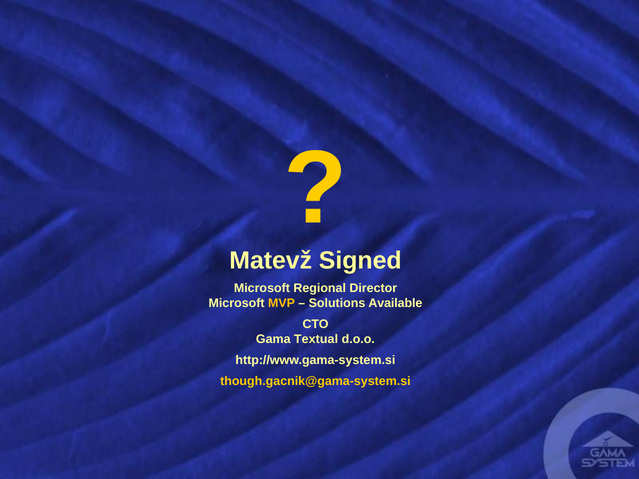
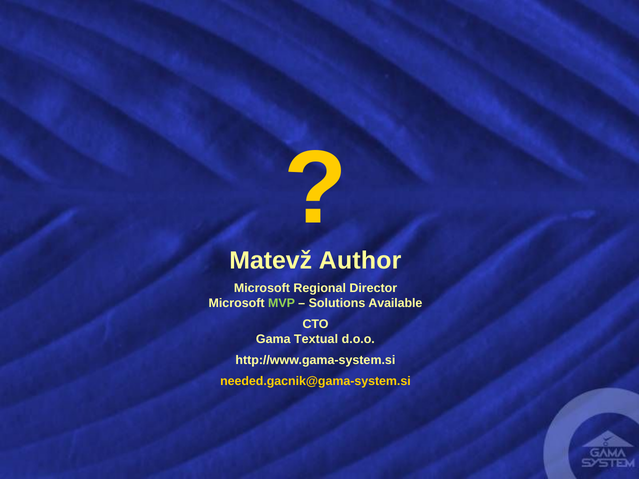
Signed: Signed -> Author (360, 260)
MVP colour: yellow -> light green (282, 303)
though.gacnik@gama-system.si: though.gacnik@gama-system.si -> needed.gacnik@gama-system.si (315, 381)
